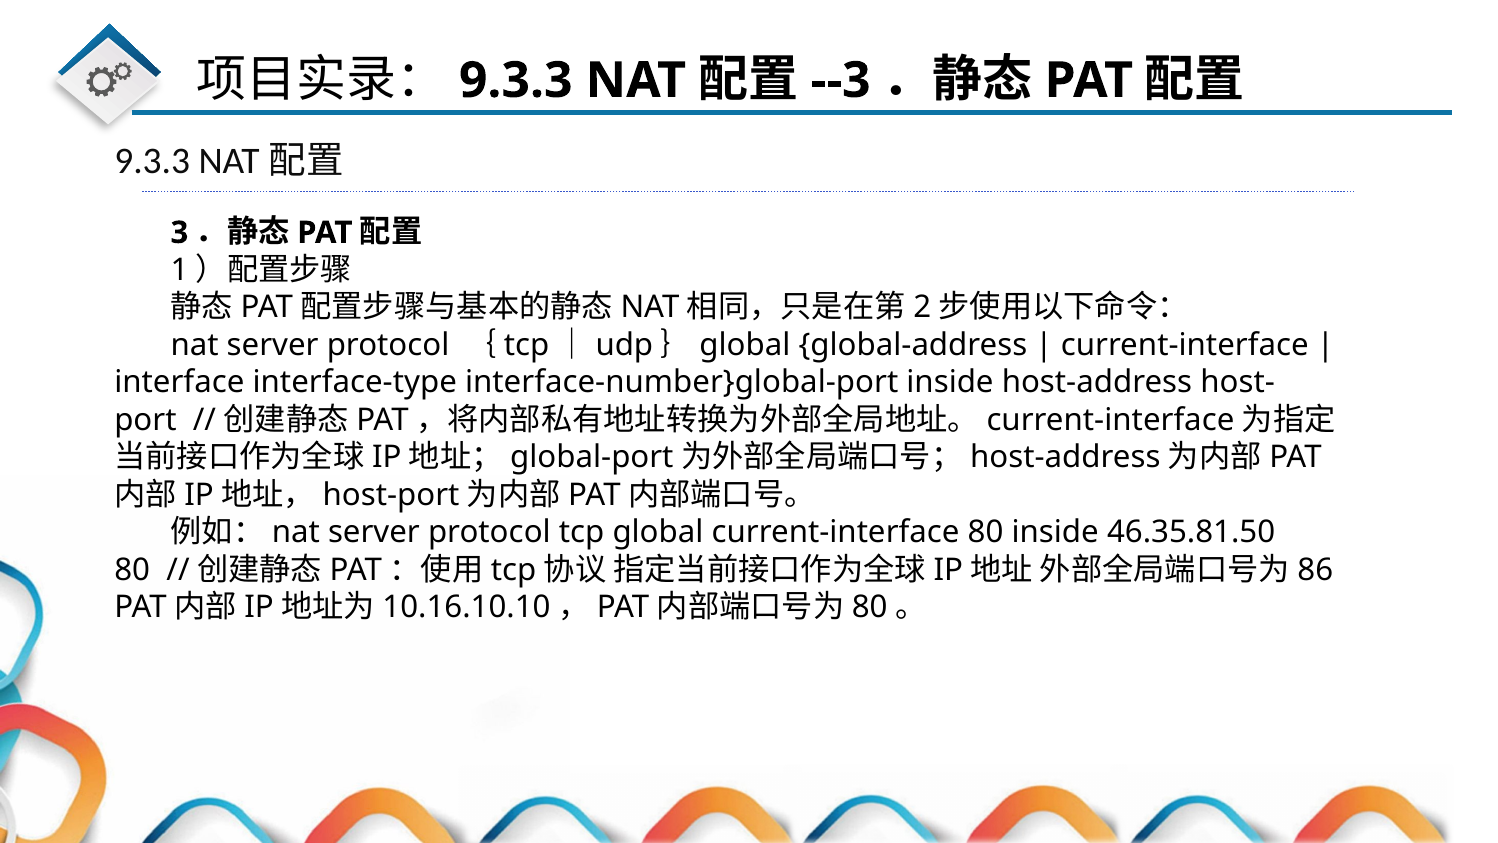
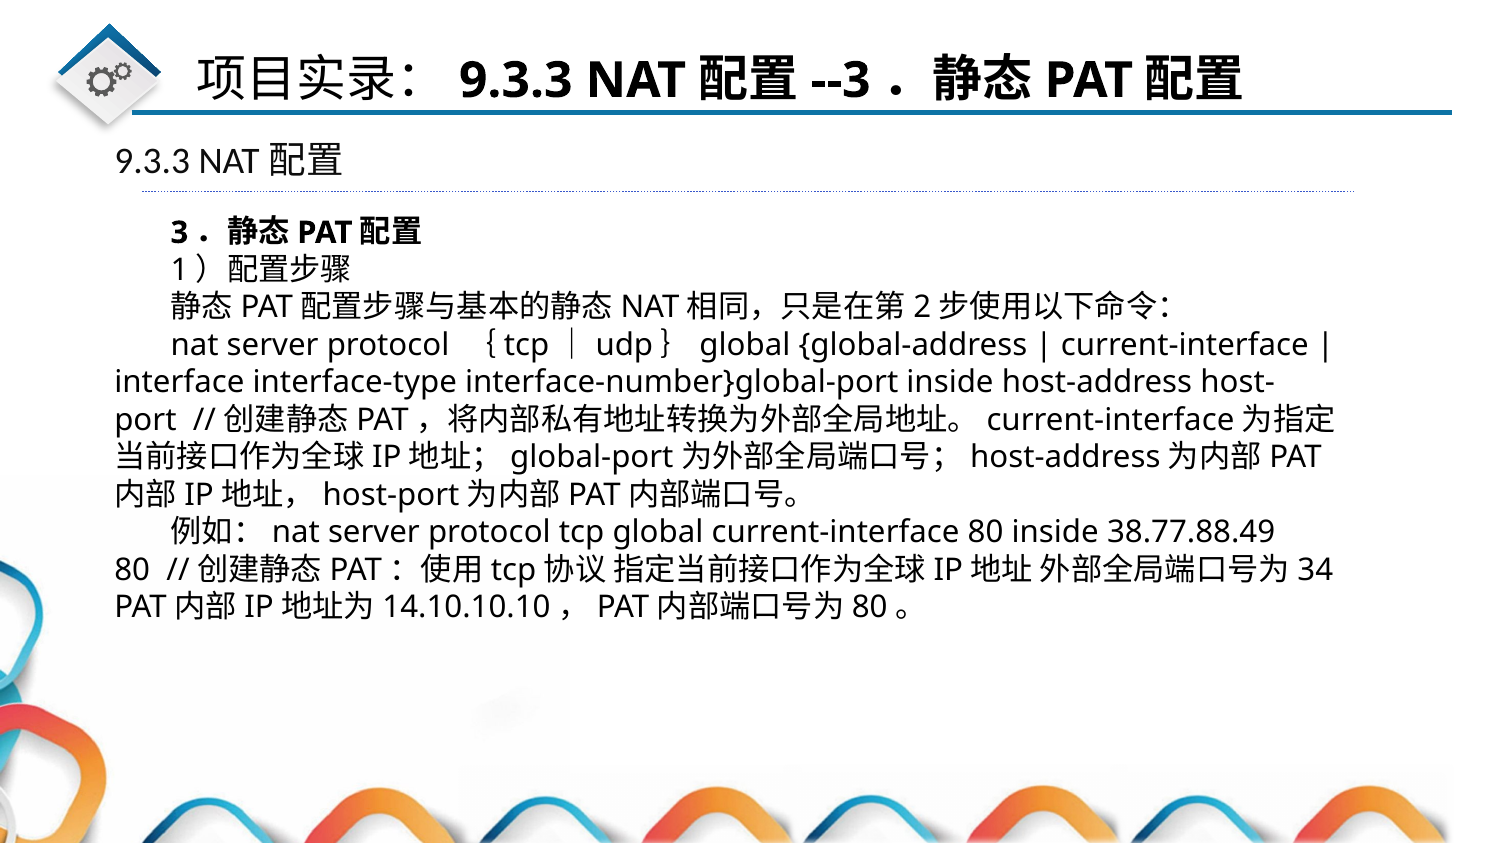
46.35.81.50: 46.35.81.50 -> 38.77.88.49 (1191, 532)
86: 86 -> 34 (1315, 570)
10.16.10.10: 10.16.10.10 -> 14.10.10.10 (466, 607)
